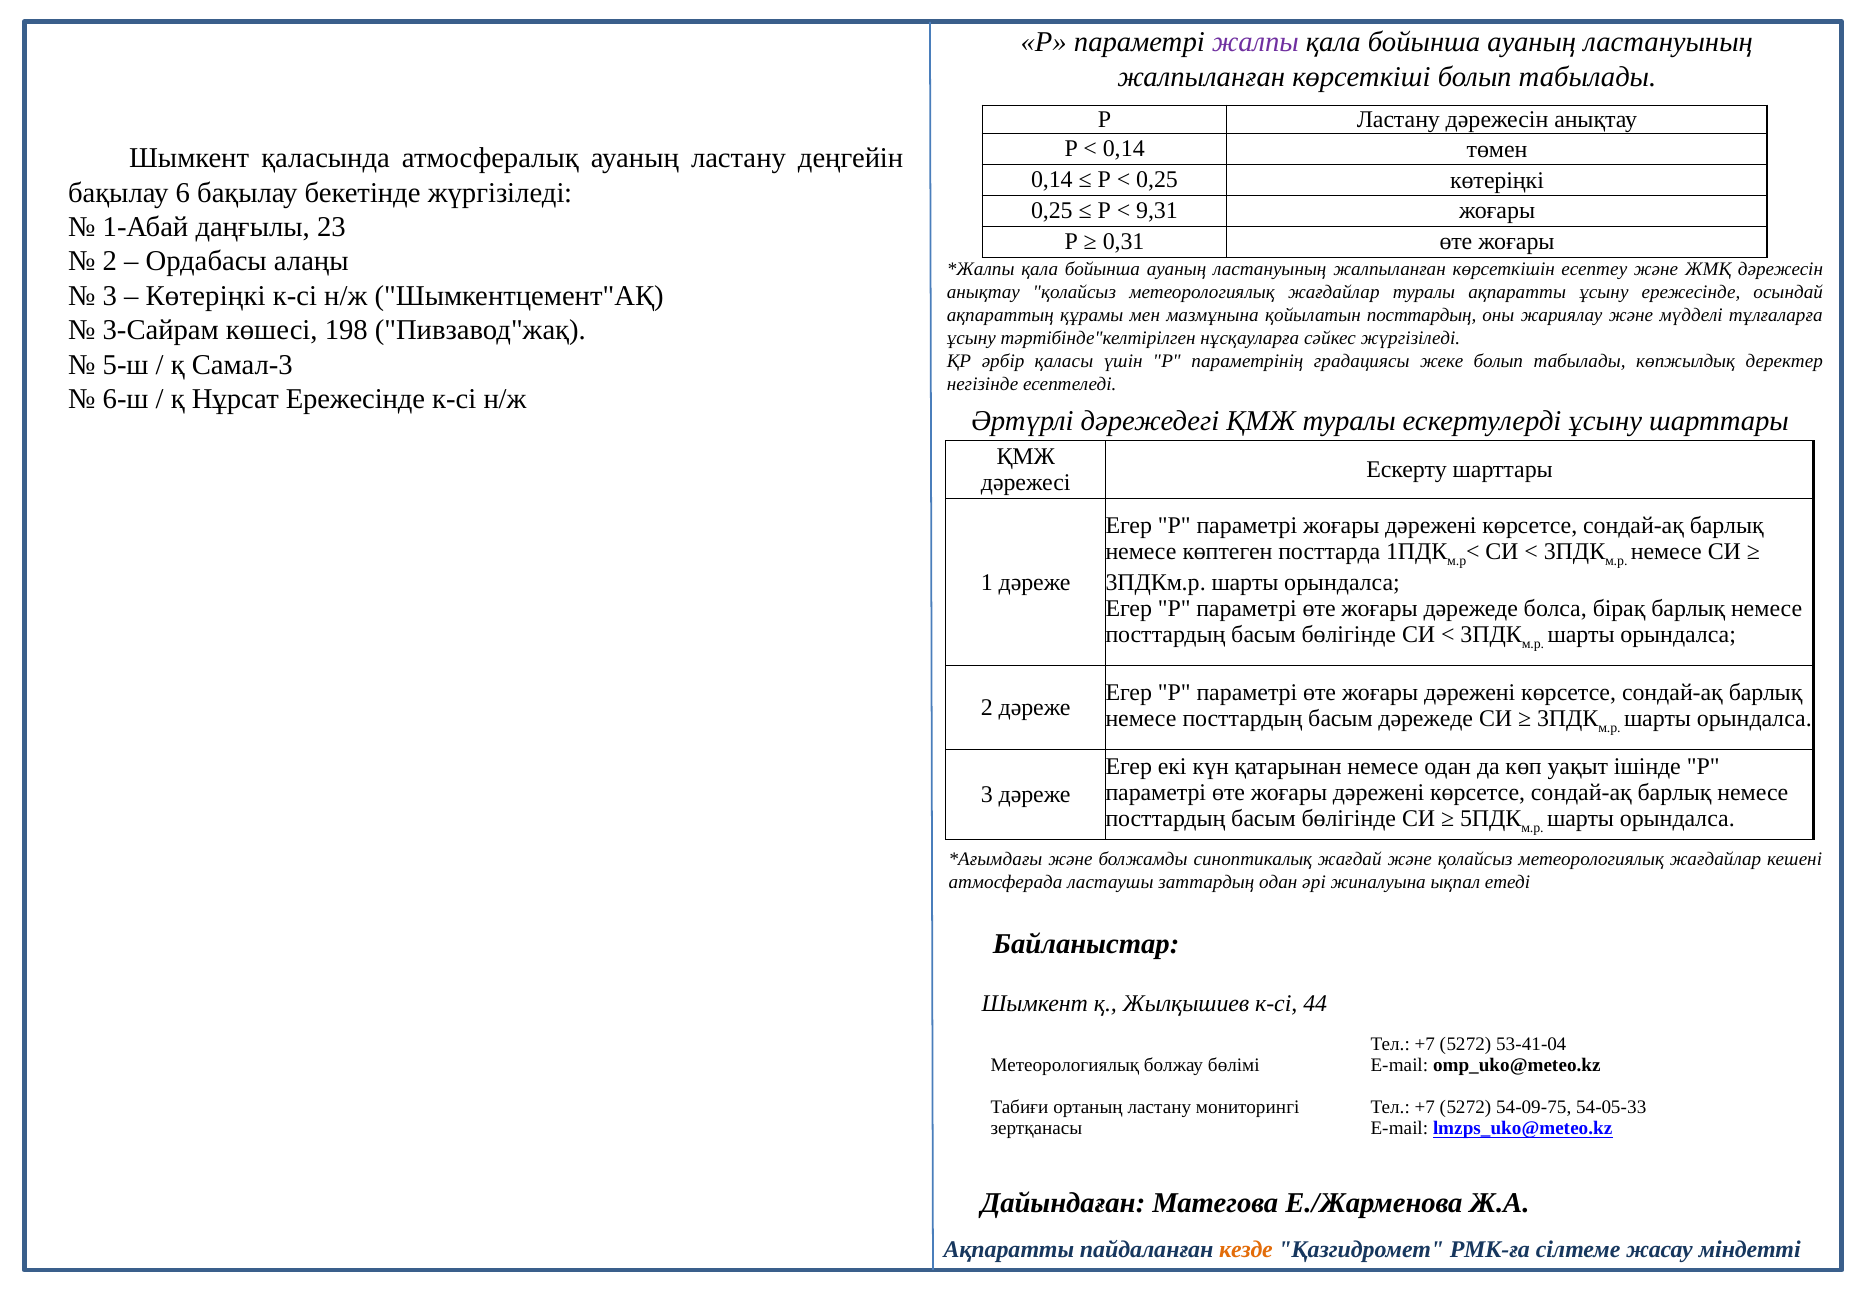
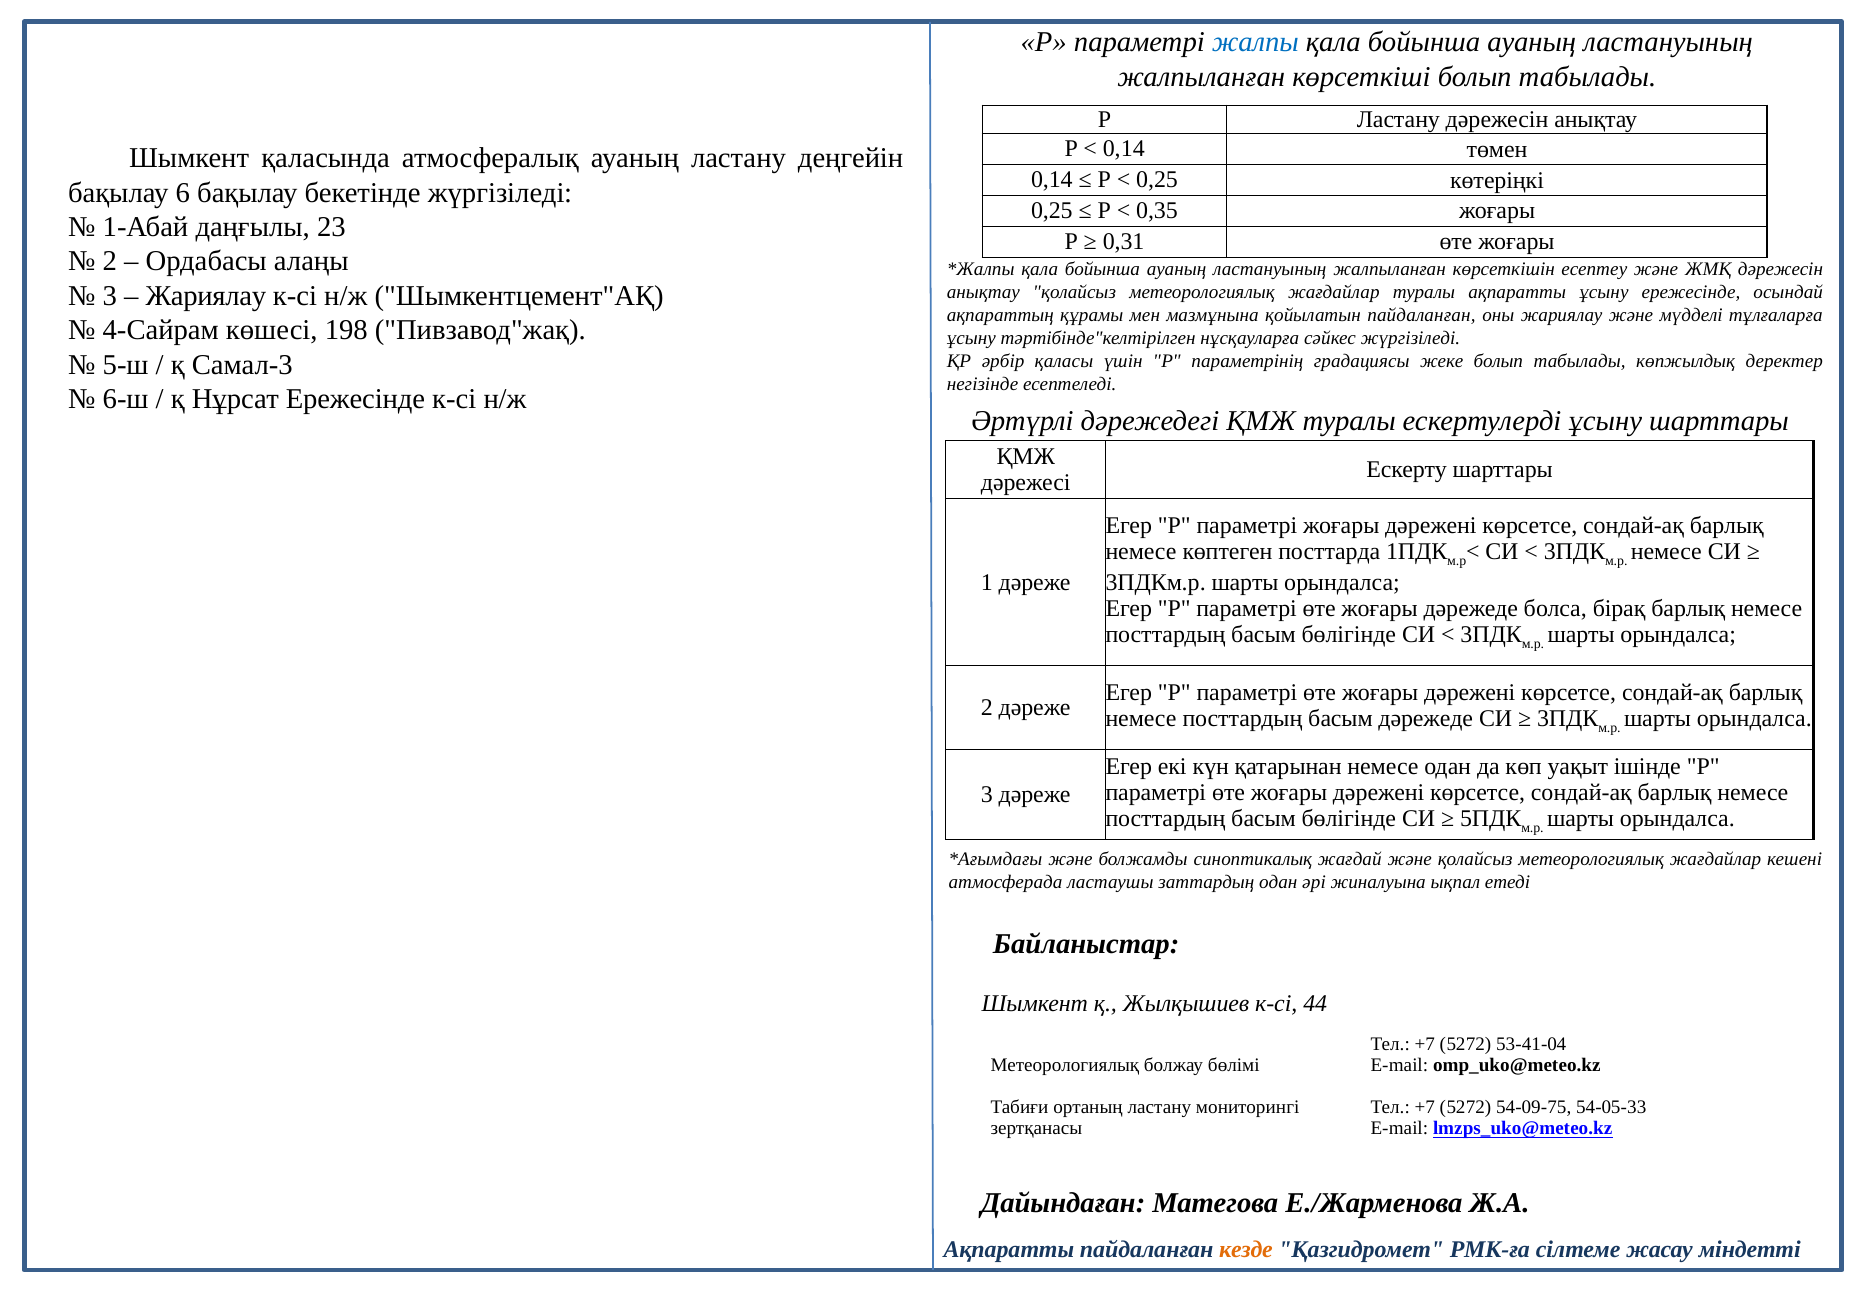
жалпы colour: purple -> blue (1255, 42)
9,31: 9,31 -> 0,35 (1157, 211)
Көтеріңкі: Көтеріңкі -> Жариялау (206, 296)
қойылатын посттардың: посттардың -> пайдаланған (1421, 315)
3-Сайрам: 3-Сайрам -> 4-Сайрам (161, 330)
